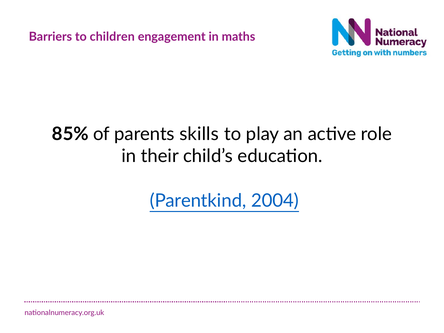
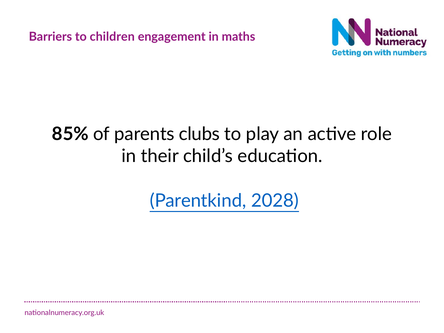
skills: skills -> clubs (199, 134)
2004: 2004 -> 2028 (275, 201)
